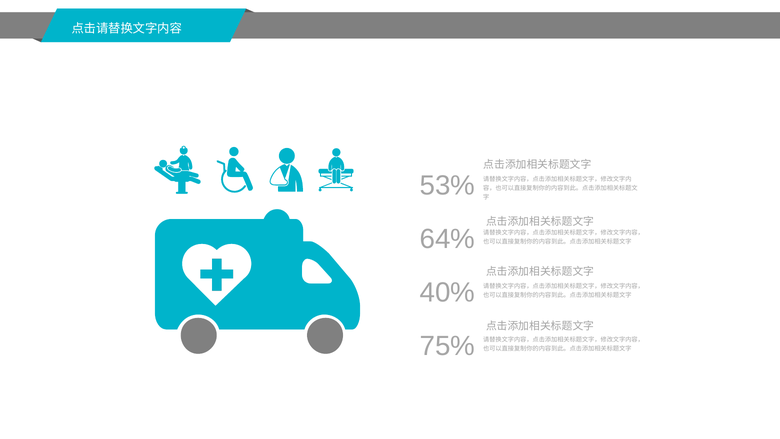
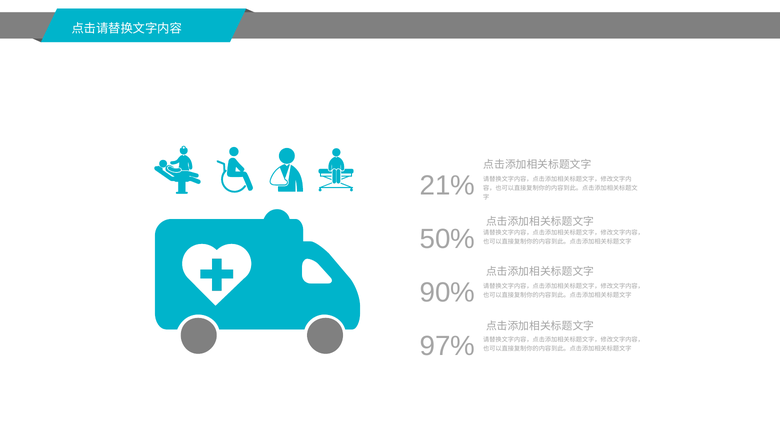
53%: 53% -> 21% (447, 185)
64%: 64% -> 50% (447, 239)
40%: 40% -> 90% (447, 292)
75%: 75% -> 97% (447, 346)
